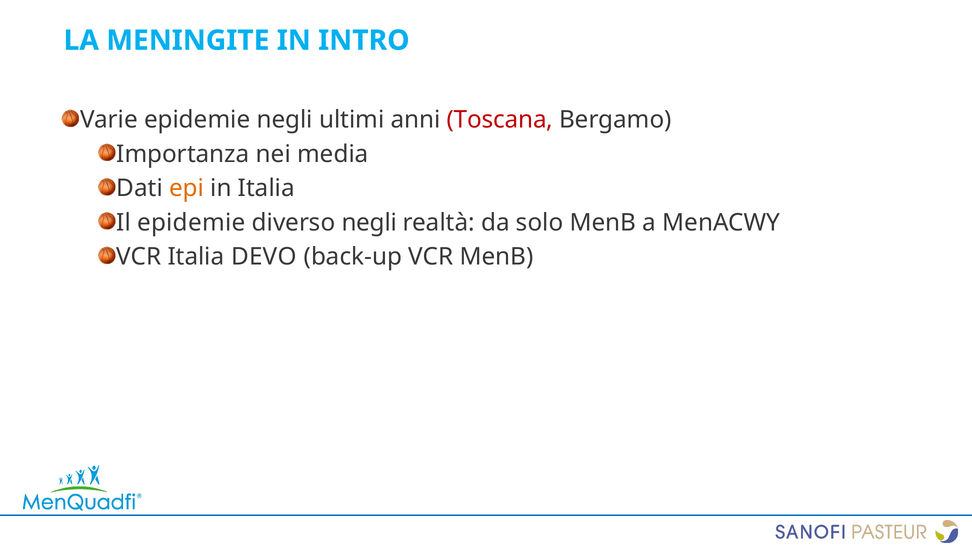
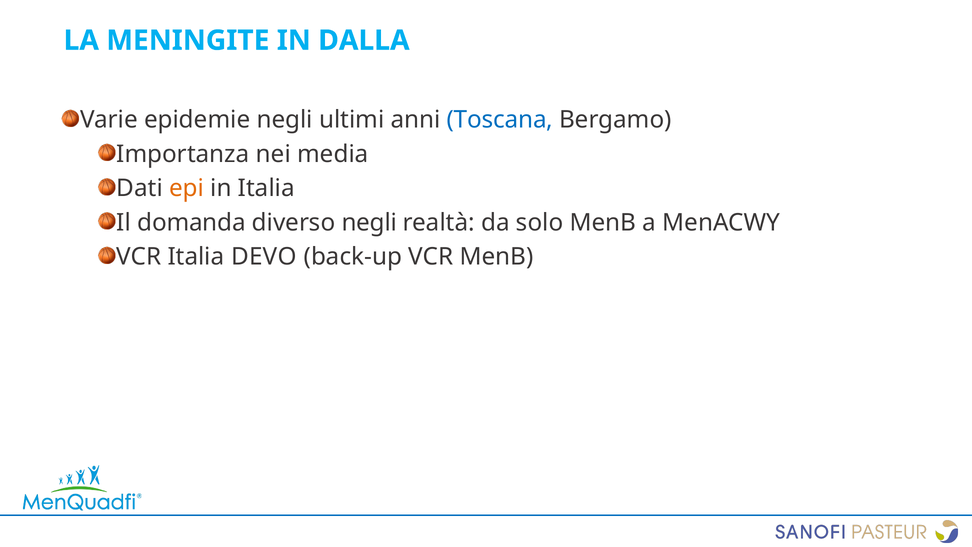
INTRO: INTRO -> DALLA (364, 40)
Toscana colour: red -> blue (500, 120)
Il epidemie: epidemie -> domanda (191, 222)
